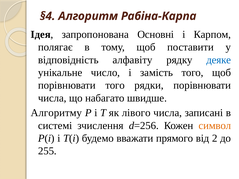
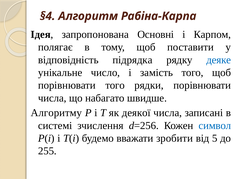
алфавіту: алфавіту -> підрядка (132, 60)
лівого: лівого -> деякої (136, 113)
символ colour: orange -> blue (215, 126)
прямого: прямого -> зробити (175, 138)
2: 2 -> 5 (215, 138)
